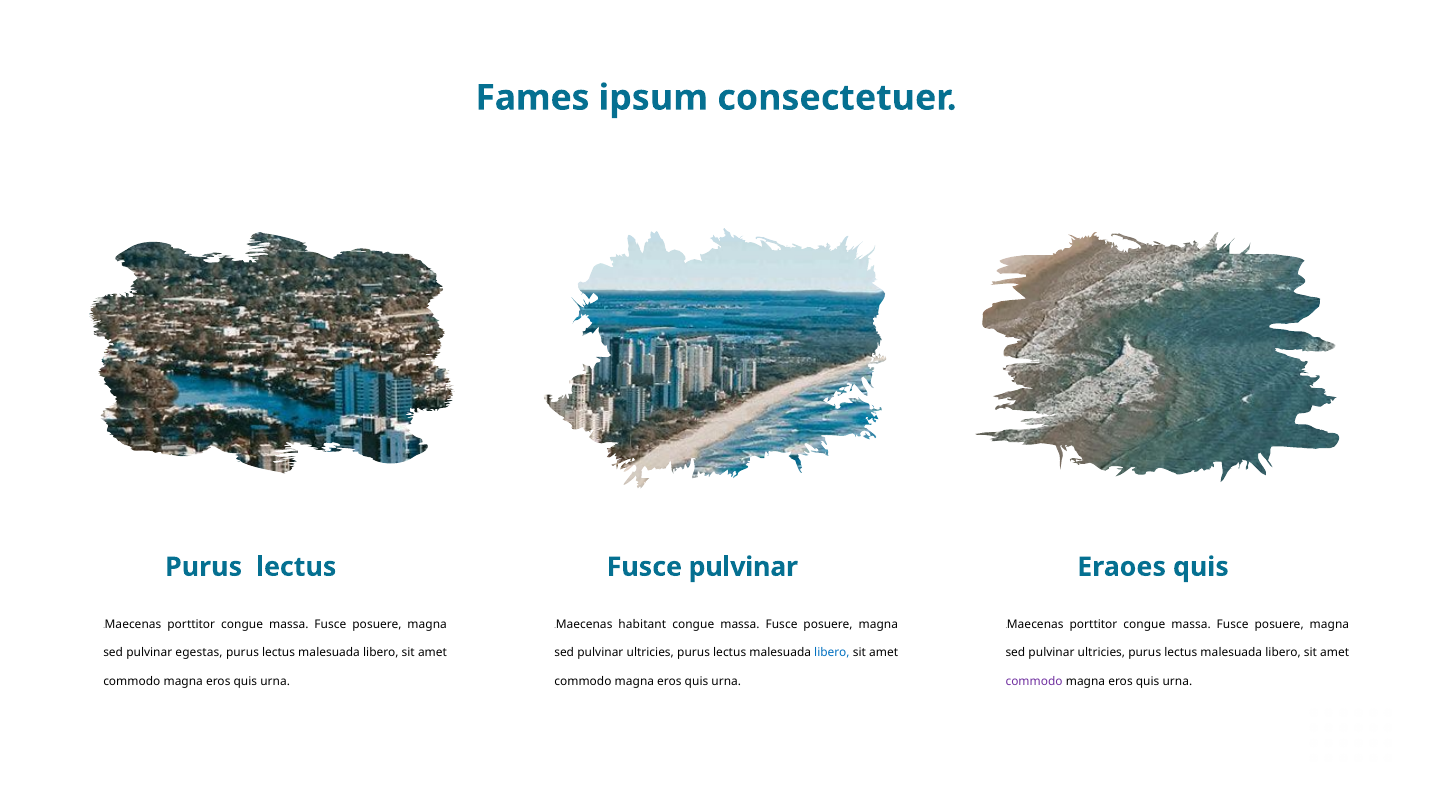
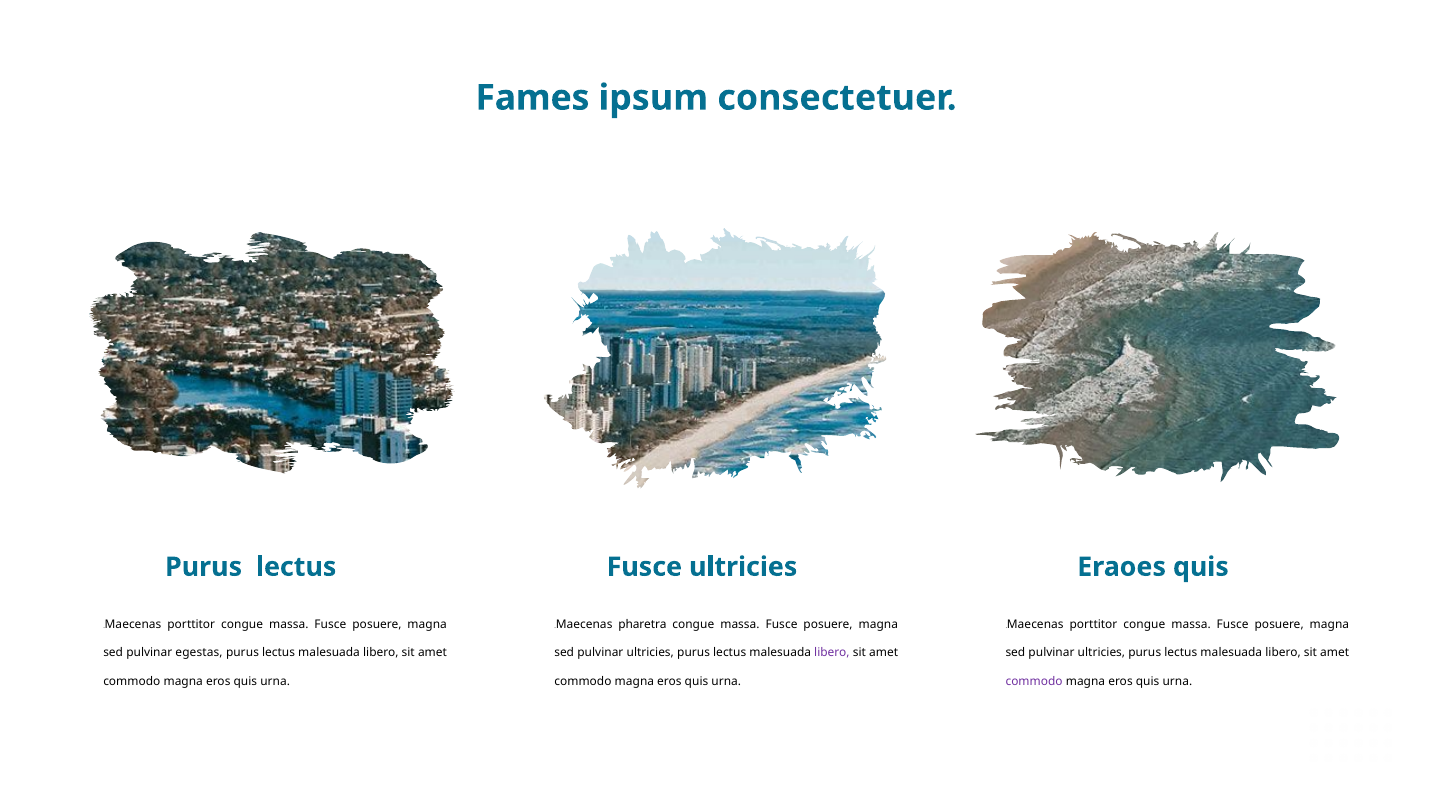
Fusce pulvinar: pulvinar -> ultricies (743, 567)
habitant: habitant -> pharetra (642, 624)
libero colour: blue -> purple (832, 653)
